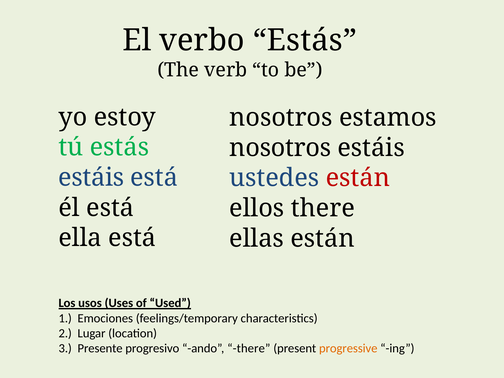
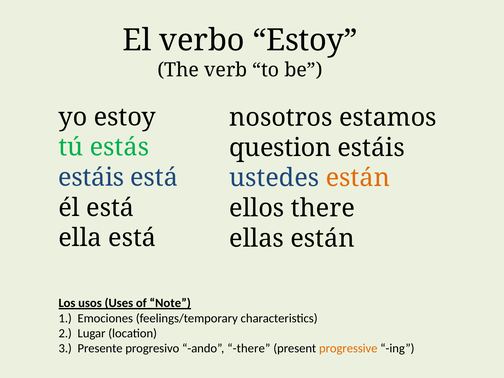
verbo Estás: Estás -> Estoy (305, 40)
nosotros: nosotros -> question (280, 148)
están colour: red -> orange (358, 178)
Used: Used -> Note (170, 303)
